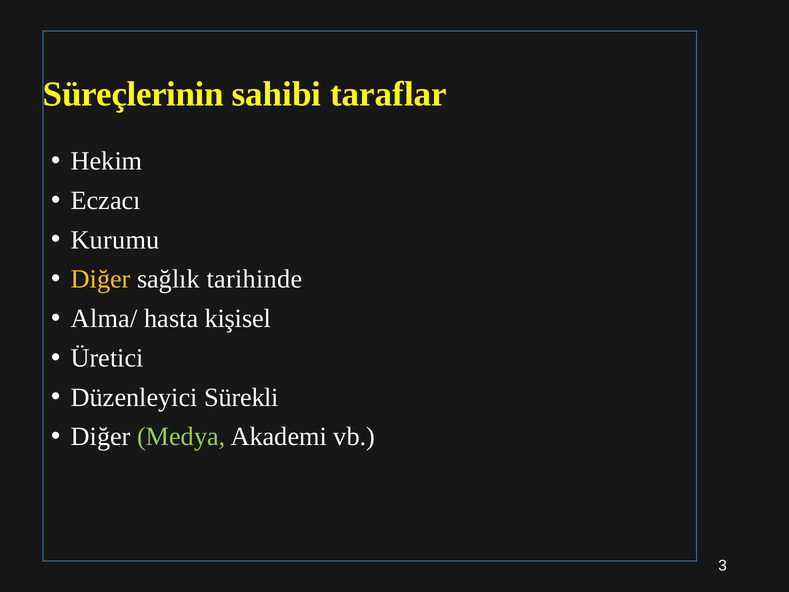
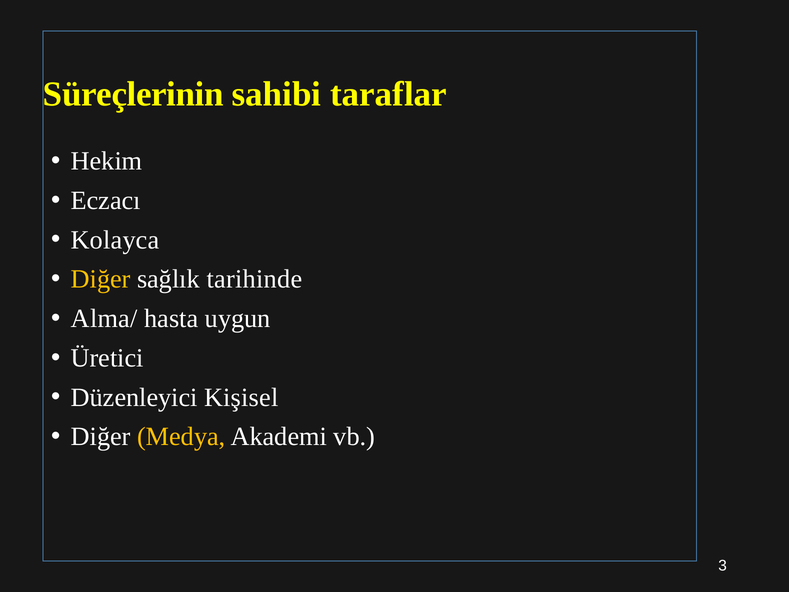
Kurumu: Kurumu -> Kolayca (115, 240)
kişisel: kişisel -> uygun (238, 318)
Sürekli: Sürekli -> Kişisel (241, 397)
Medya colour: light green -> yellow (181, 437)
